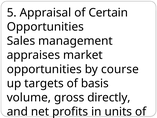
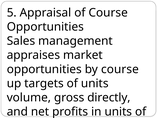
of Certain: Certain -> Course (108, 13)
of basis: basis -> units (95, 83)
